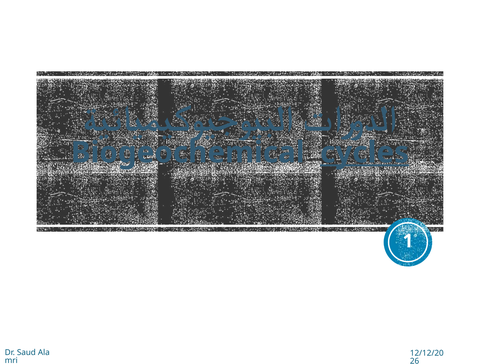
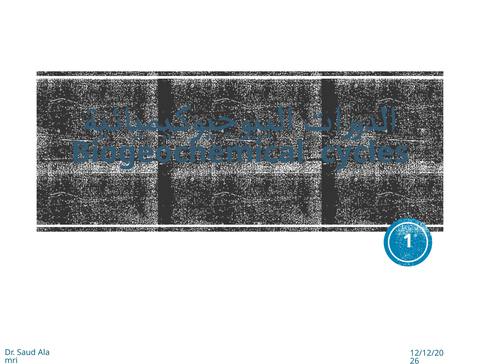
cycles underline: present -> none (365, 152)
